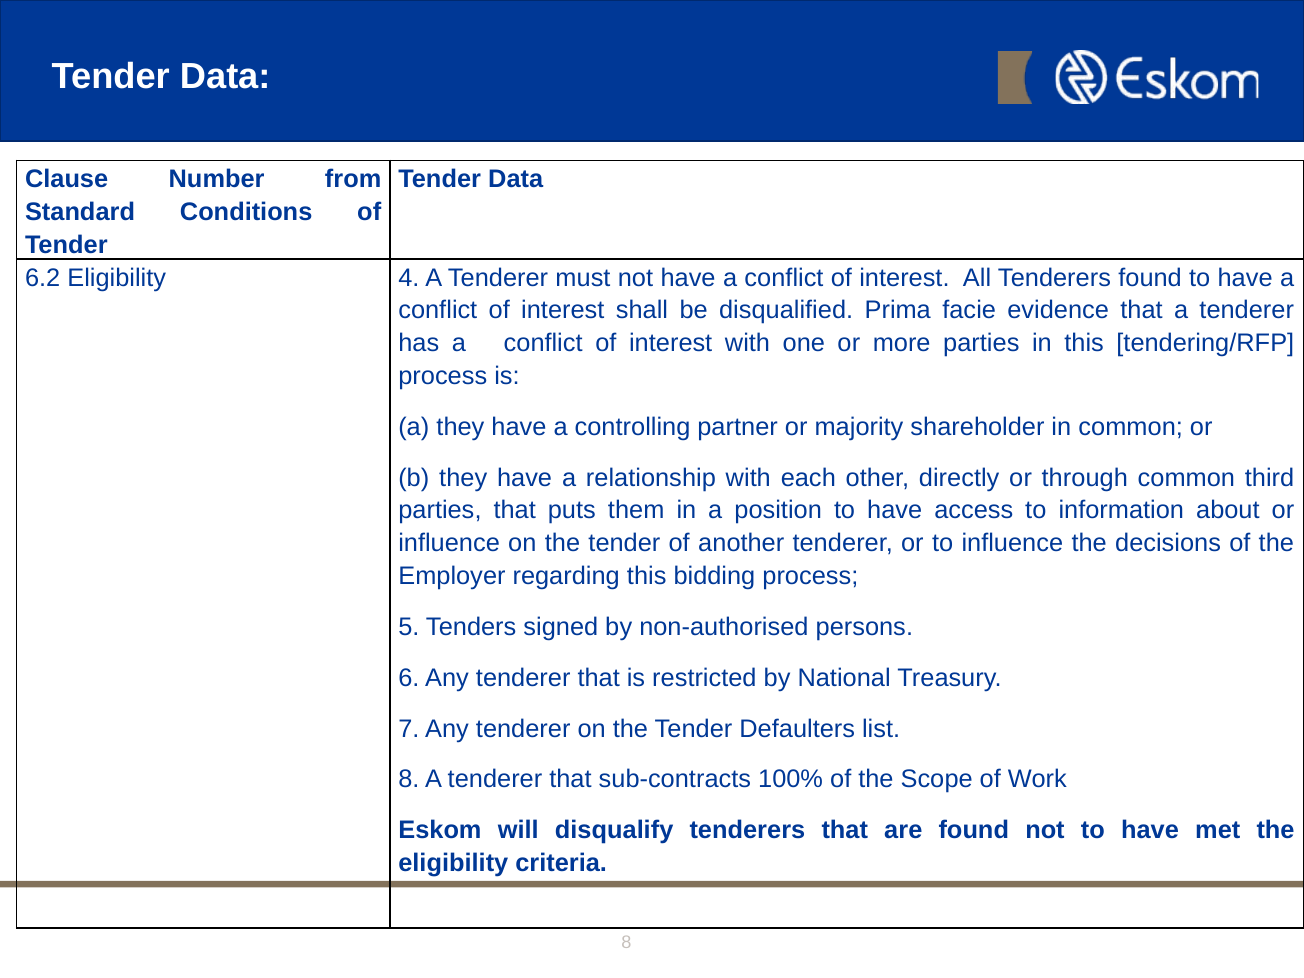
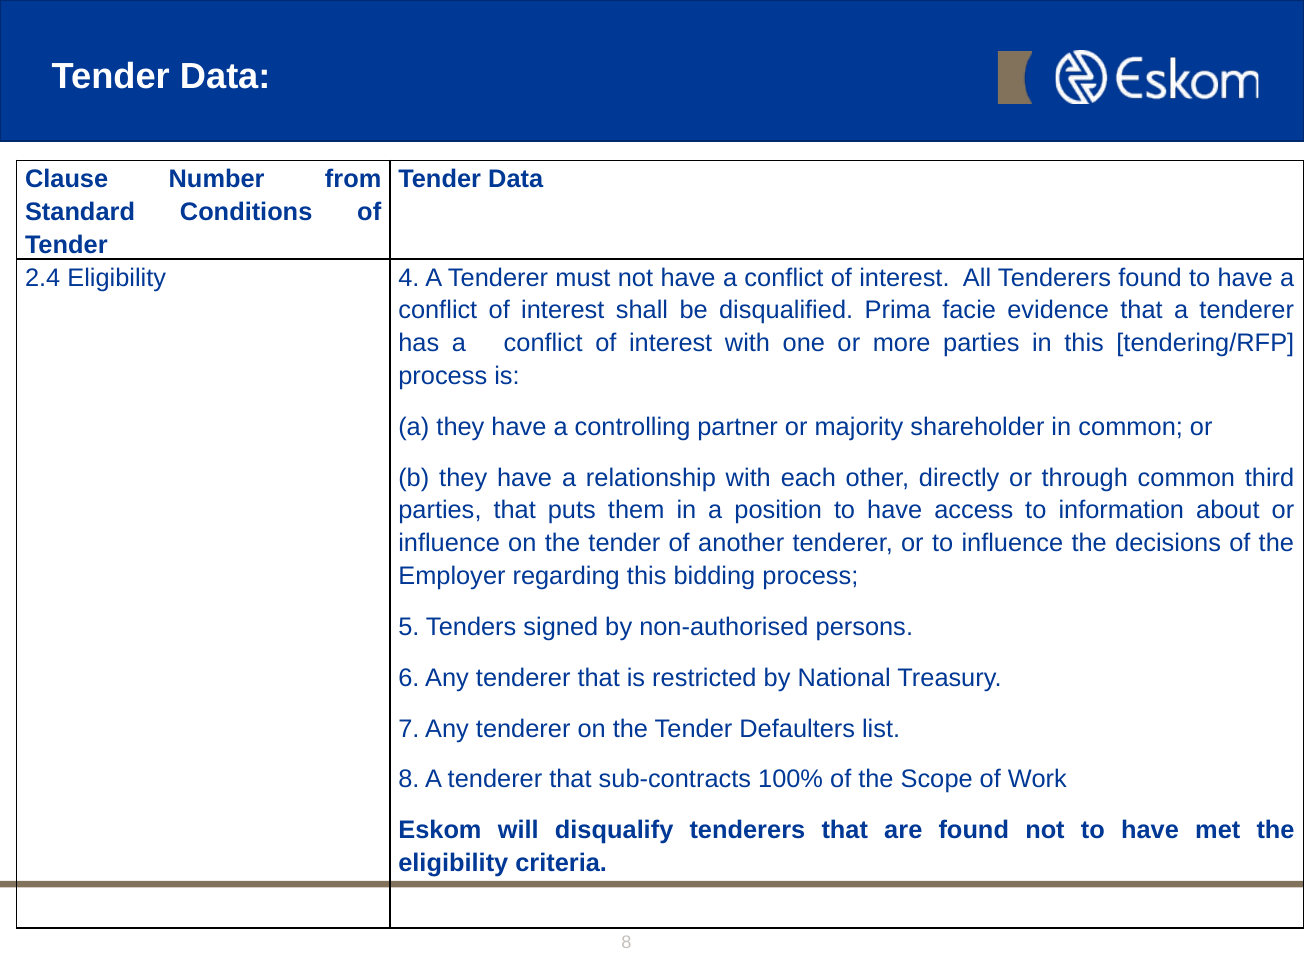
6.2: 6.2 -> 2.4 (43, 278)
